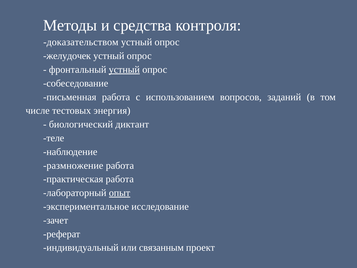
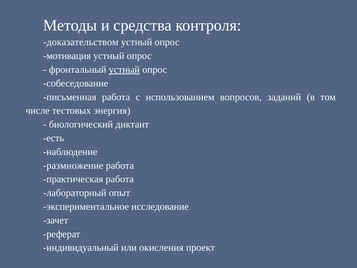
желудочек: желудочек -> мотивация (67, 56)
теле: теле -> есть (54, 138)
опыт underline: present -> none (120, 193)
связанным: связанным -> окисления (161, 247)
